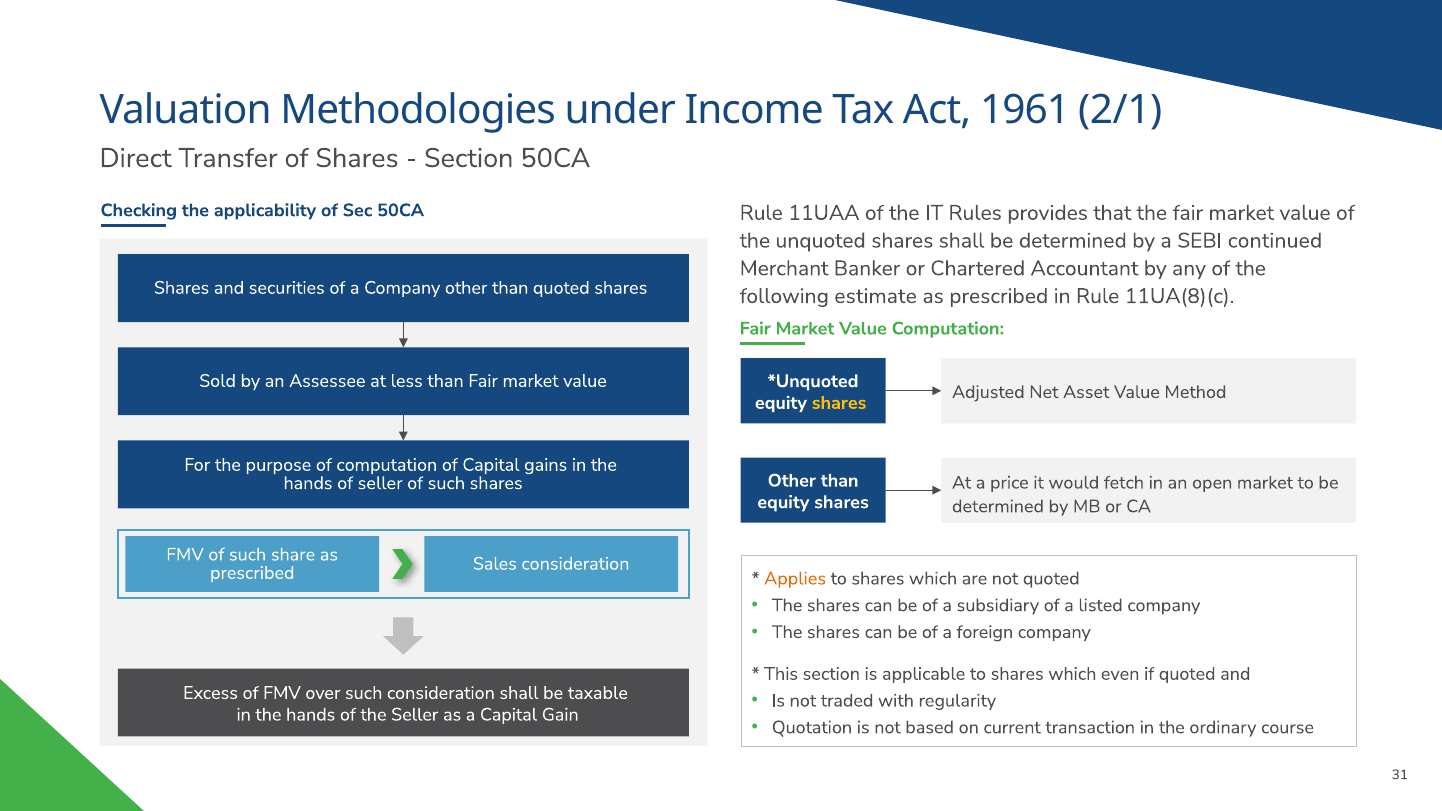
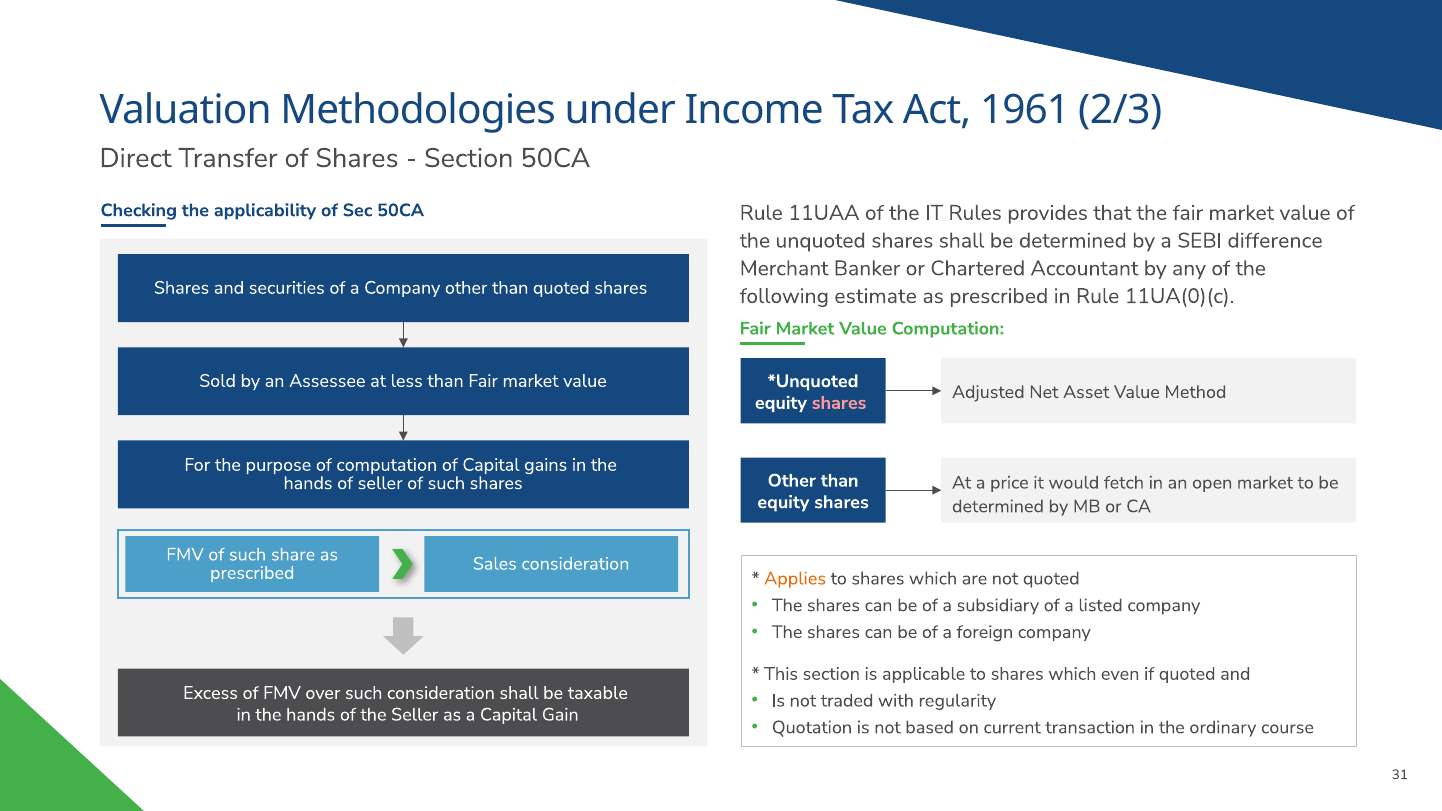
2/1: 2/1 -> 2/3 (1120, 110)
continued: continued -> difference (1275, 241)
11UA(8)(c: 11UA(8)(c -> 11UA(0)(c (1180, 296)
shares colour: yellow -> pink (839, 403)
